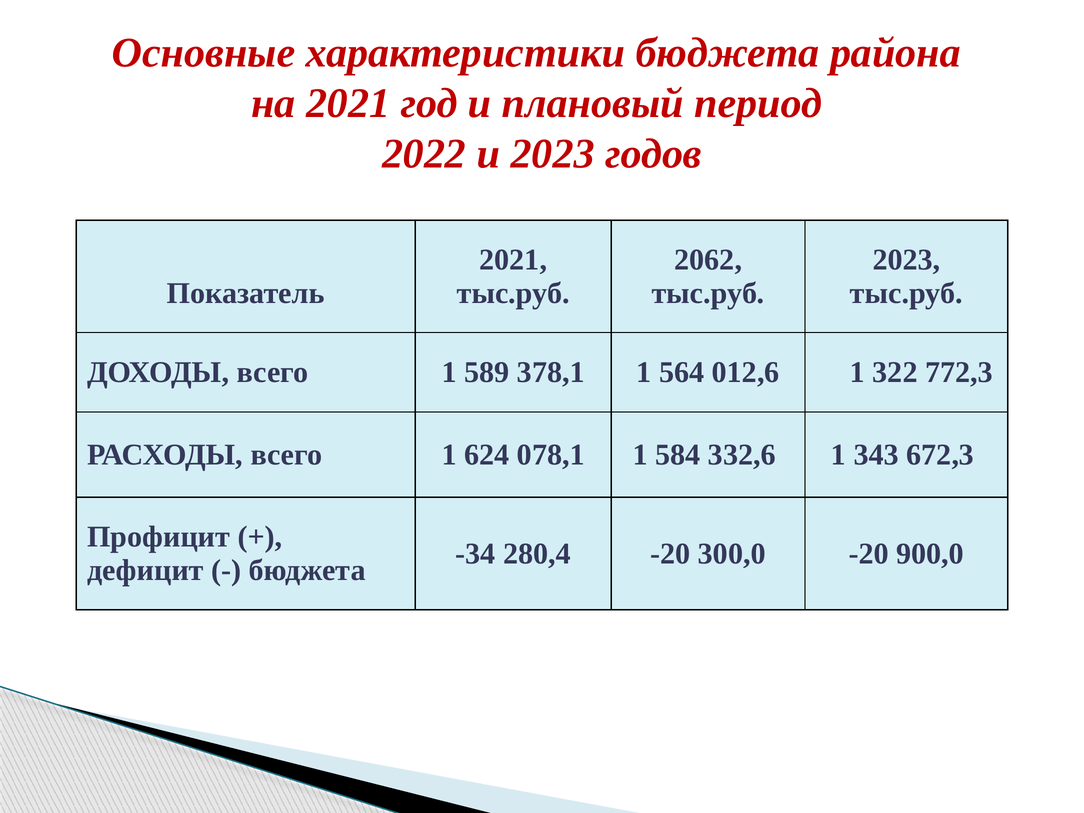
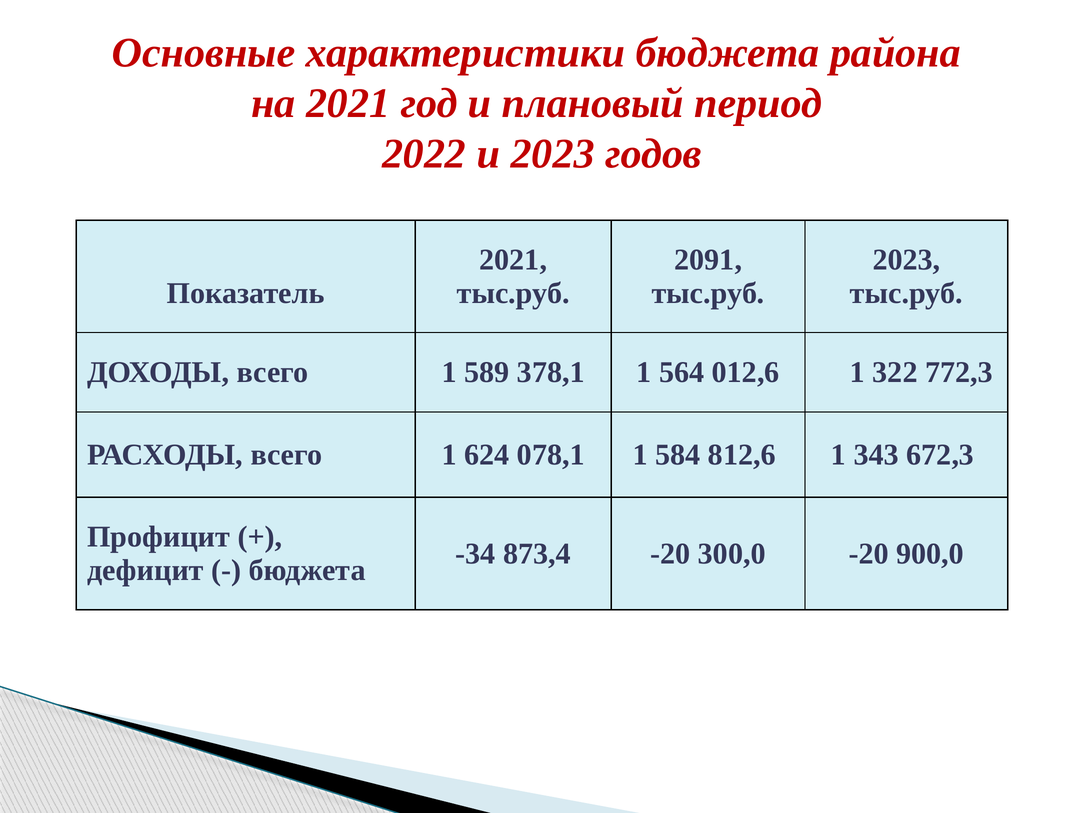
2062: 2062 -> 2091 (708, 260)
332,6: 332,6 -> 812,6 (742, 455)
280,4: 280,4 -> 873,4 (537, 554)
